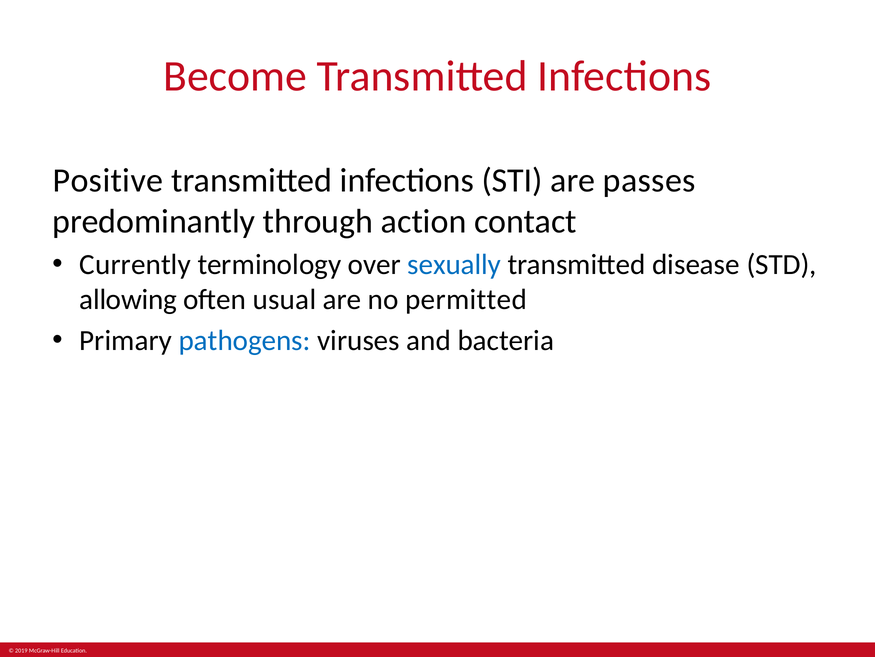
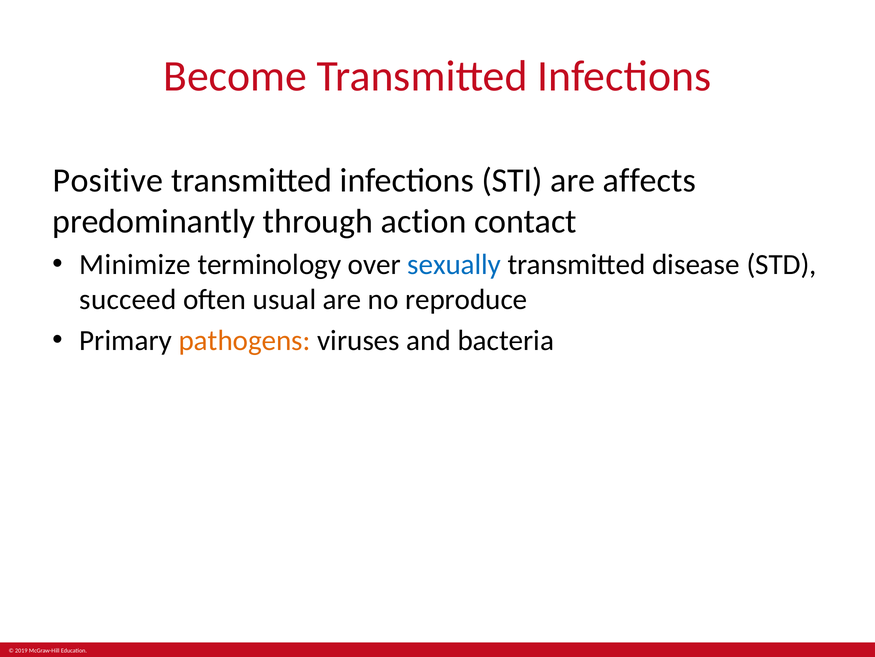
passes: passes -> affects (649, 180)
Currently: Currently -> Minimize (135, 265)
allowing: allowing -> succeed (128, 300)
permitted: permitted -> reproduce (466, 300)
pathogens colour: blue -> orange (245, 340)
